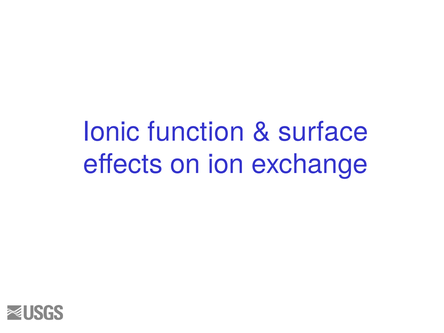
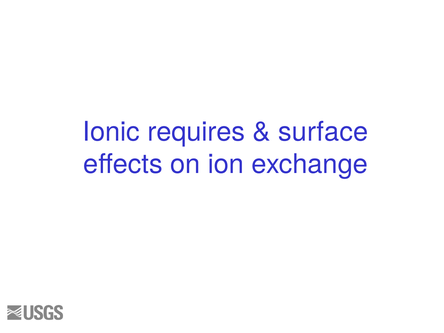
function: function -> requires (196, 132)
